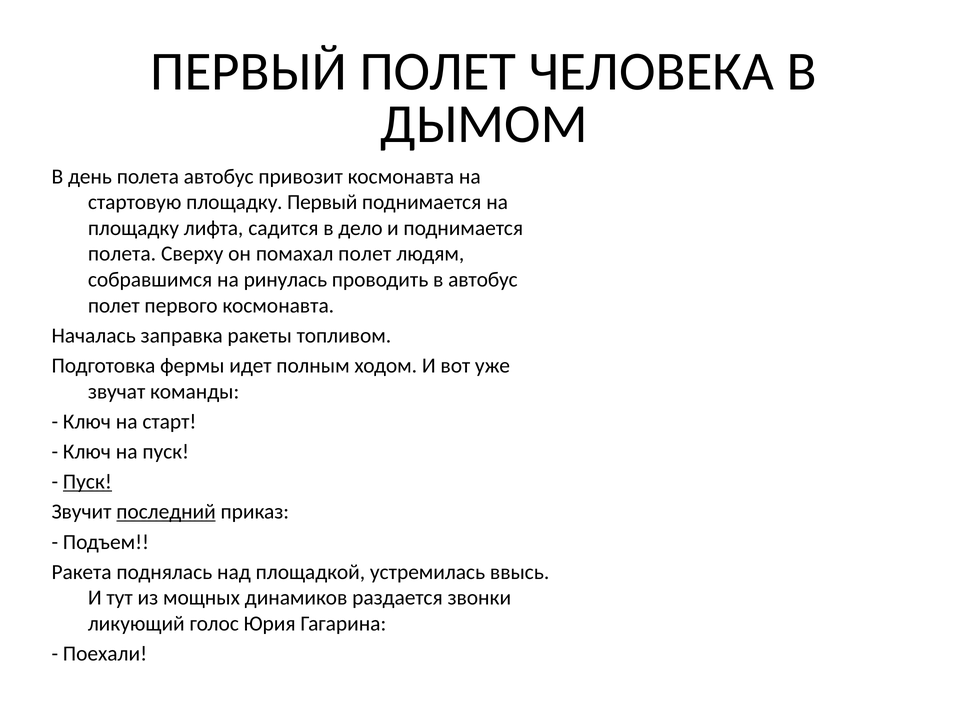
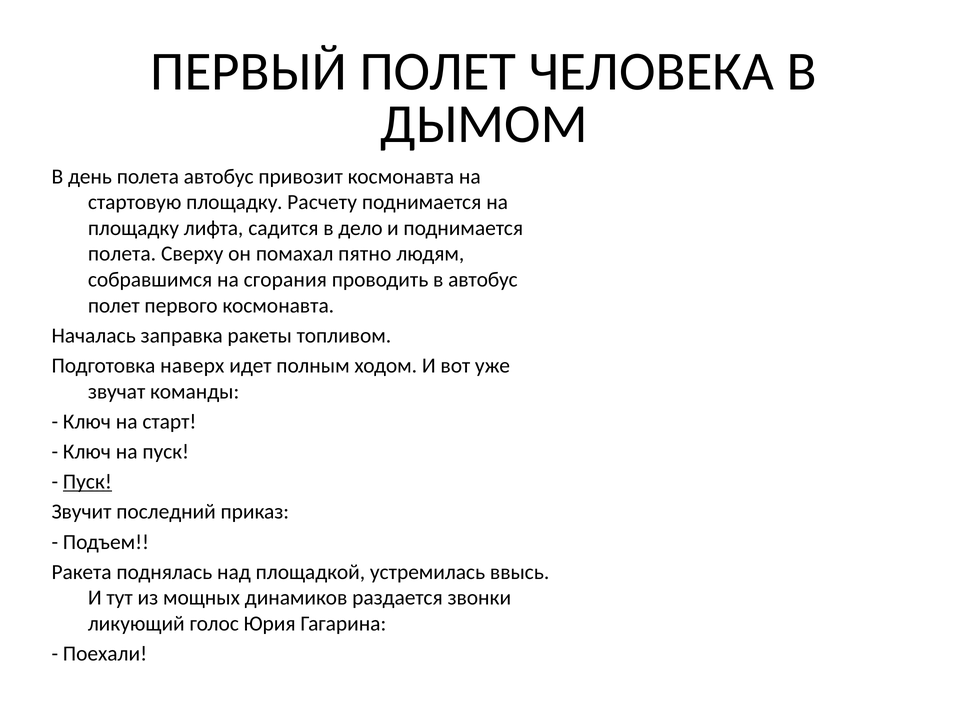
площадку Первый: Первый -> Расчету (322, 202)
помахал полет: полет -> пятно (365, 254)
ринулась: ринулась -> сгорания (285, 280)
фермы: фермы -> наверх (192, 366)
последний underline: present -> none (166, 512)
